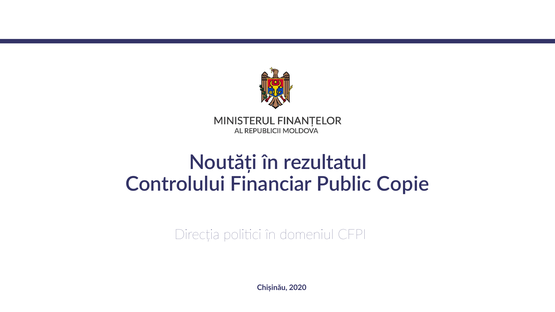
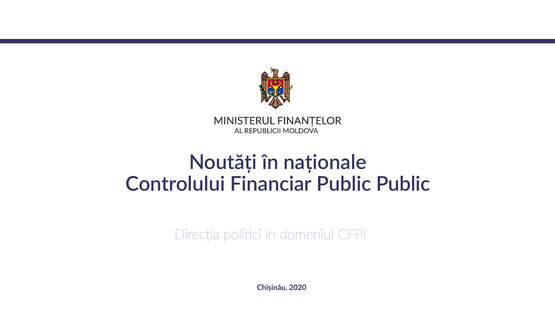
rezultatul: rezultatul -> naționale (325, 163)
Public Copie: Copie -> Public (403, 184)
